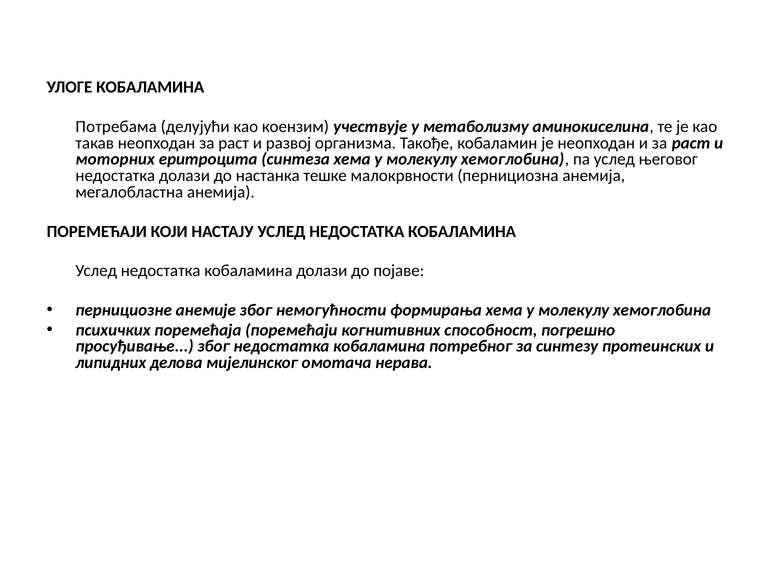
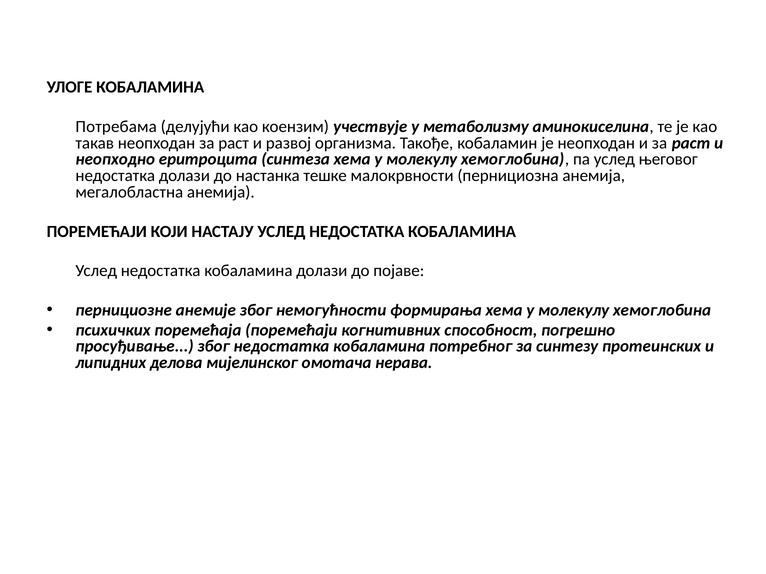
моторних: моторних -> неопходно (115, 159)
